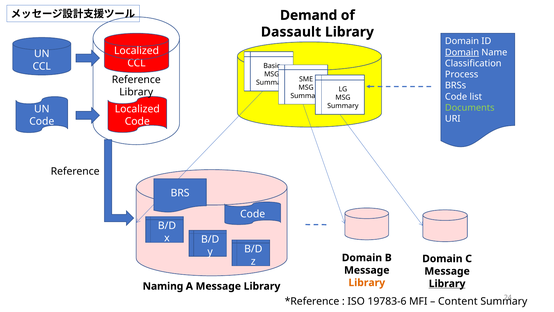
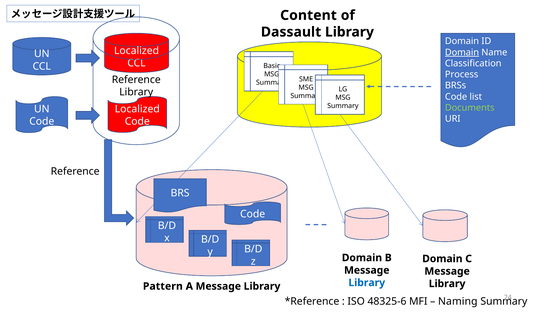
Demand: Demand -> Content (308, 15)
Library colour: orange -> blue (367, 282)
Library underline: present -> none (447, 283)
Naming: Naming -> Pattern (163, 286)
19783-6: 19783-6 -> 48325-6 (387, 301)
Content: Content -> Naming (458, 301)
